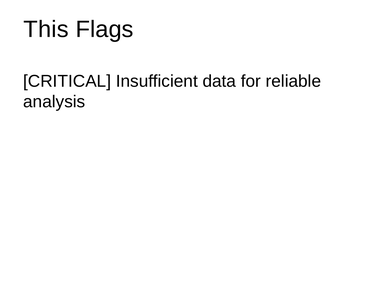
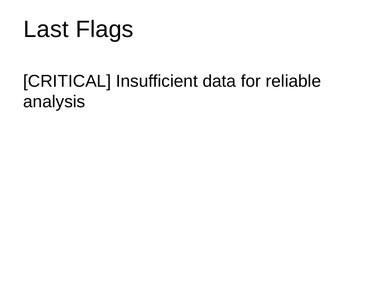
This: This -> Last (46, 29)
